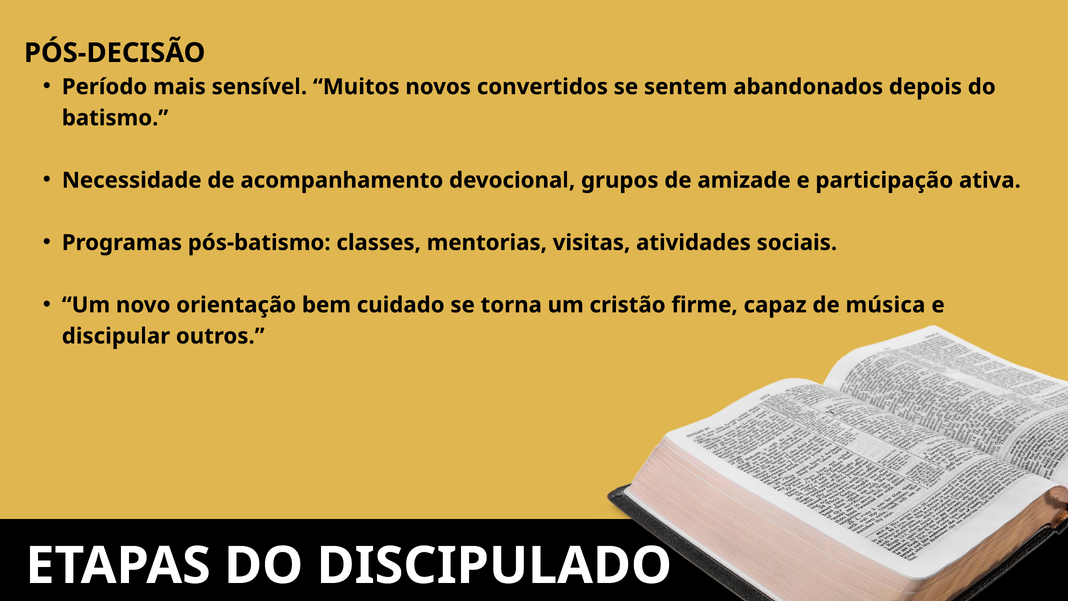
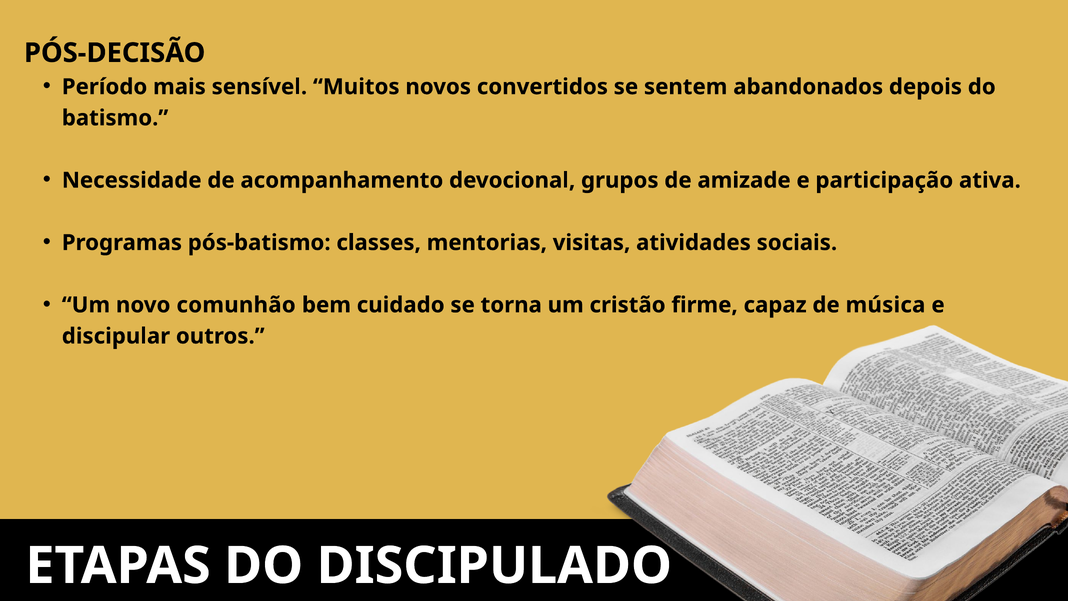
orientação: orientação -> comunhão (236, 305)
